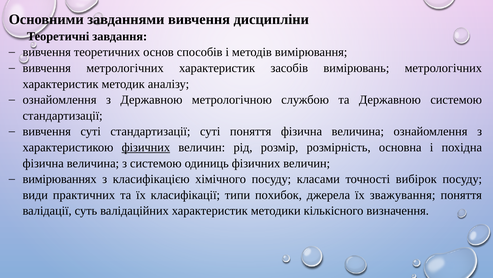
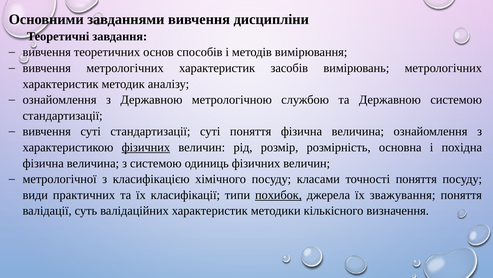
вимірюваннях: вимірюваннях -> метрологічної (60, 179)
точності вибірок: вибірок -> поняття (416, 179)
похибок underline: none -> present (278, 195)
